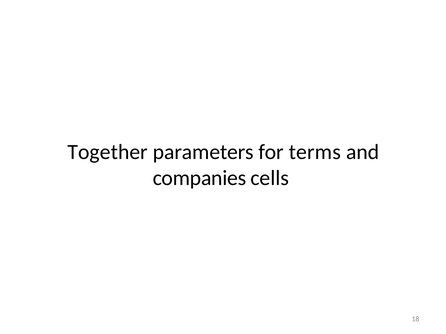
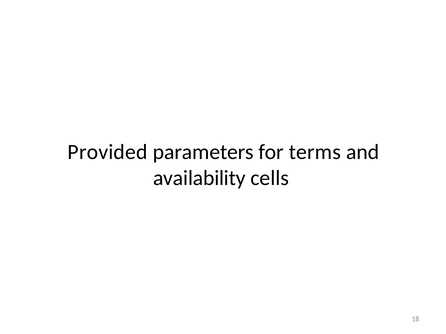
Together: Together -> Provided (108, 152)
companies: companies -> availability (199, 178)
